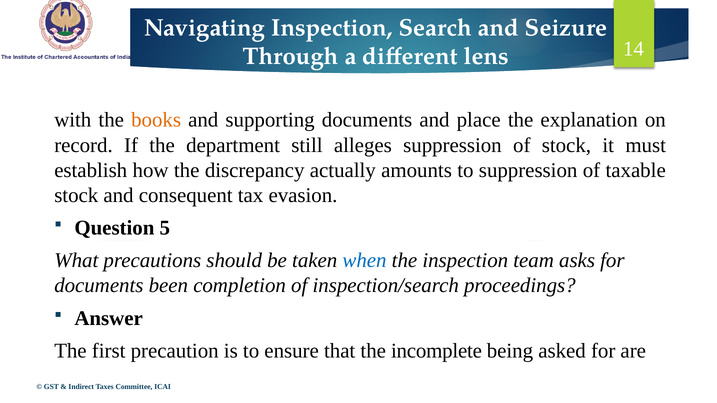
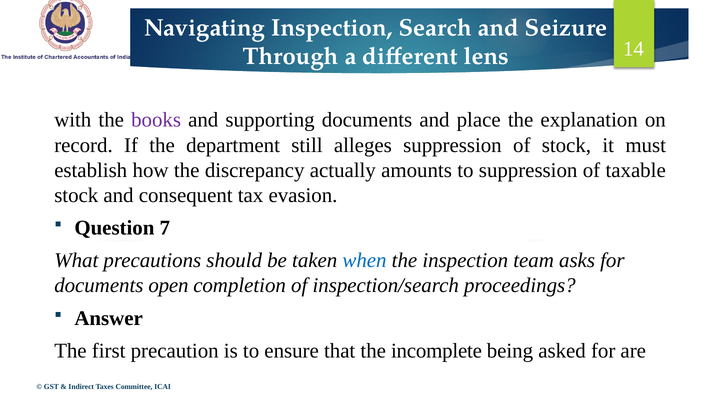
books colour: orange -> purple (156, 120)
5: 5 -> 7 (165, 228)
been: been -> open (168, 286)
